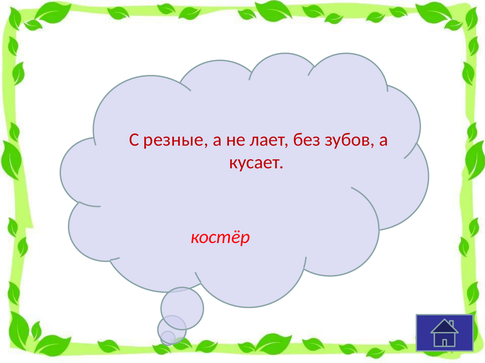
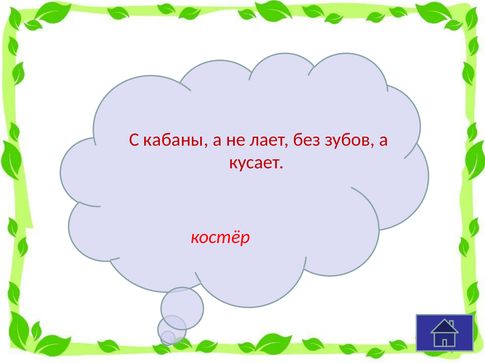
резные: резные -> кабаны (176, 140)
